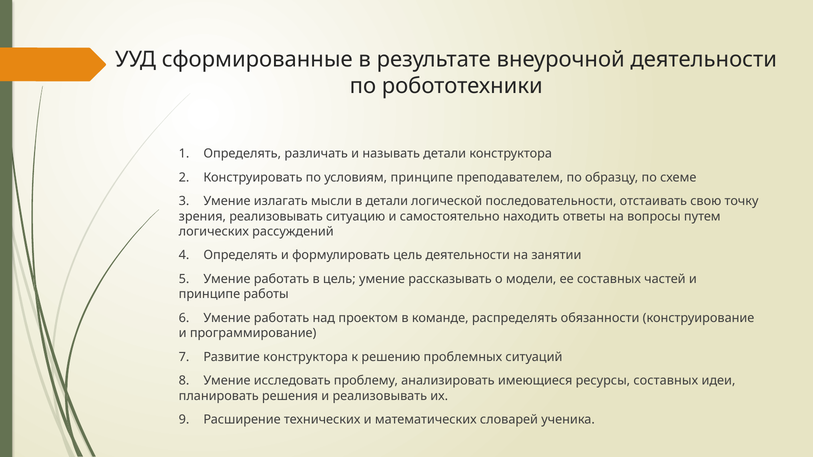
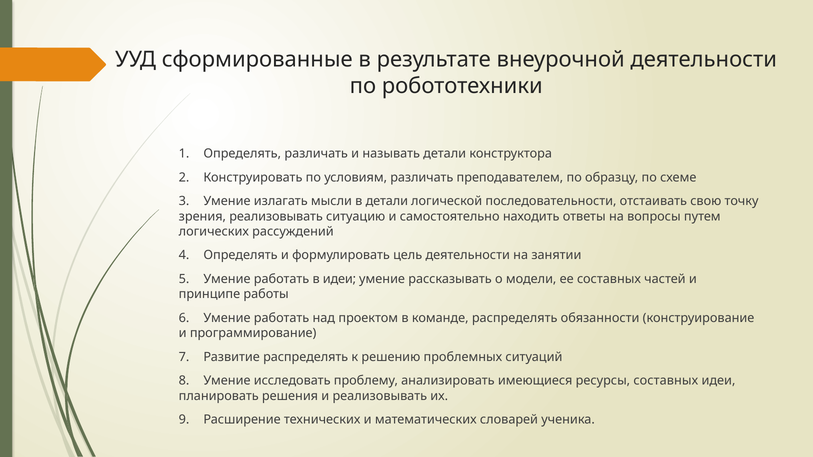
условиям принципе: принципе -> различать (422, 178)
в цель: цель -> идеи (339, 279)
Развитие конструктора: конструктора -> распределять (306, 357)
